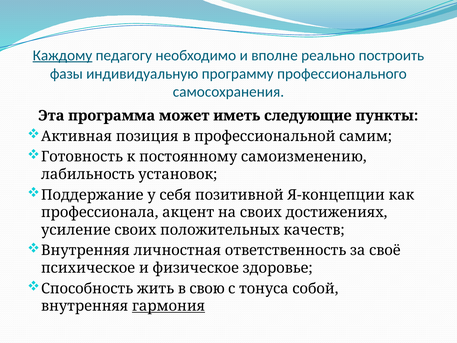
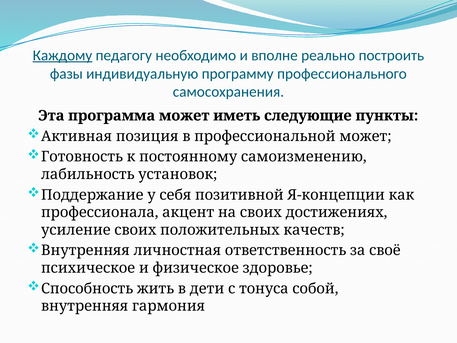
профессиональной самим: самим -> может (365, 136)
свою: свою -> дети (207, 288)
гармония underline: present -> none (169, 306)
